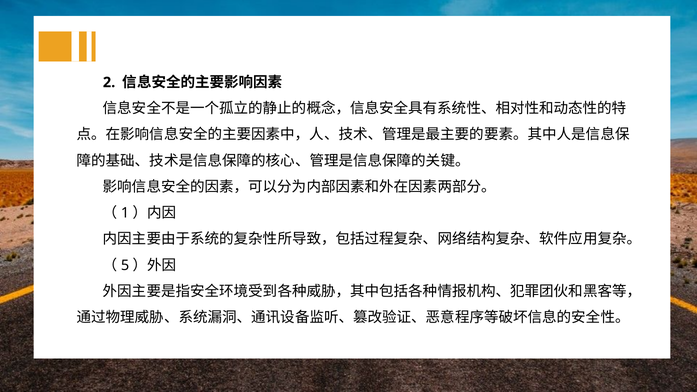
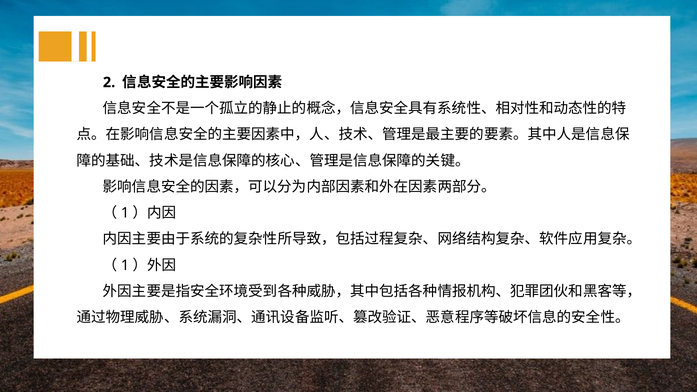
5: 5 -> 1 (125, 265)
